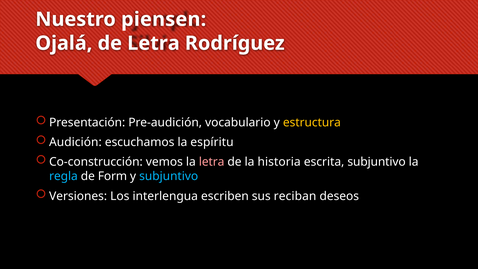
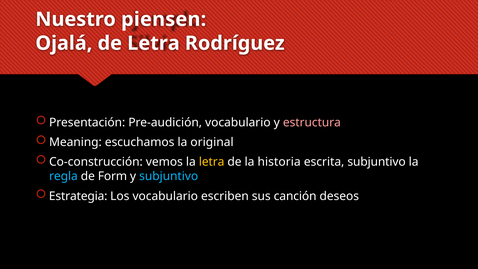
estructura colour: yellow -> pink (312, 122)
Audición: Audición -> Meaning (75, 142)
espíritu: espíritu -> original (212, 142)
letra colour: pink -> yellow (212, 162)
Versiones: Versiones -> Estrategia (78, 196)
Los interlengua: interlengua -> vocabulario (165, 196)
reciban: reciban -> canción (295, 196)
